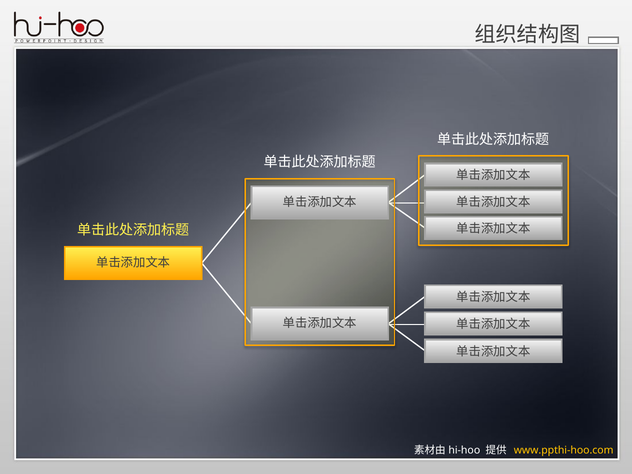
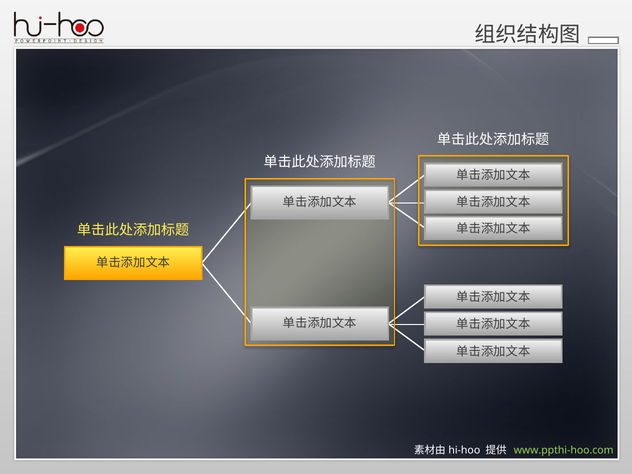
www.ppthi-hoo.com colour: yellow -> light green (564, 450)
